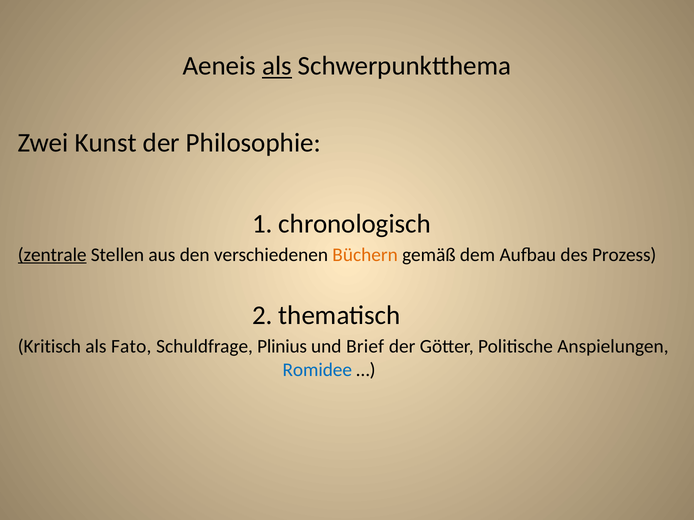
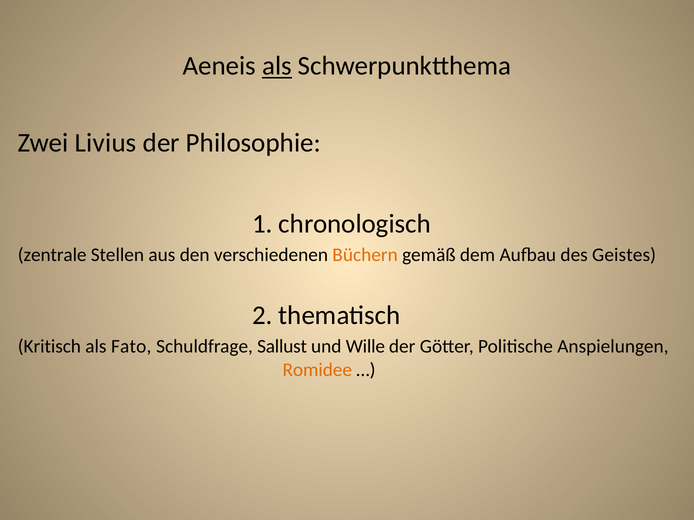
Kunst: Kunst -> Livius (106, 143)
zentrale underline: present -> none (52, 255)
Prozess: Prozess -> Geistes (624, 255)
Plinius: Plinius -> Sallust (282, 347)
Brief: Brief -> Wille (365, 347)
Romidee colour: blue -> orange (317, 370)
